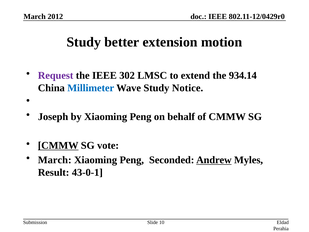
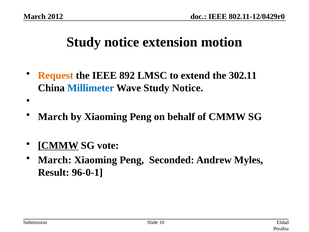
better: better -> notice (122, 42)
Request colour: purple -> orange (56, 75)
302: 302 -> 892 (127, 75)
934.14: 934.14 -> 302.11 (243, 75)
Joseph: Joseph -> March (53, 117)
Andrew underline: present -> none (214, 160)
43-0-1: 43-0-1 -> 96-0-1 (87, 172)
